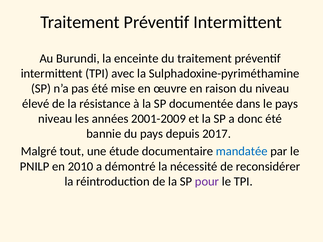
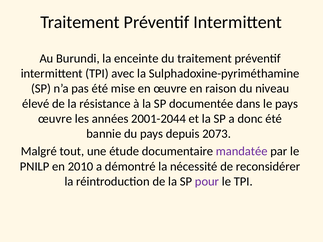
niveau: niveau -> œuvre (55, 119)
2001-2009: 2001-2009 -> 2001-2044 (159, 119)
2017: 2017 -> 2073 (217, 134)
mandatée colour: blue -> purple (242, 151)
